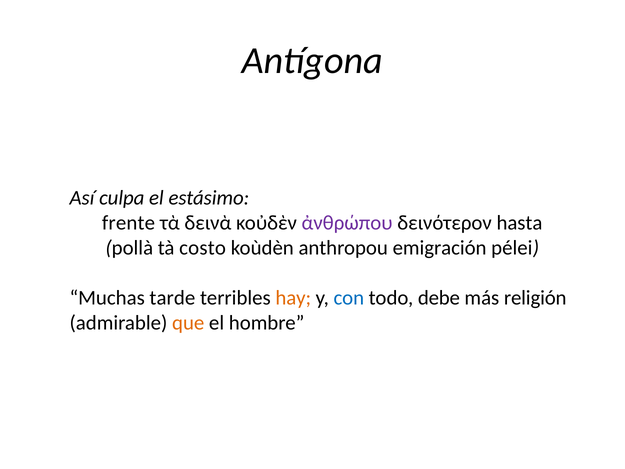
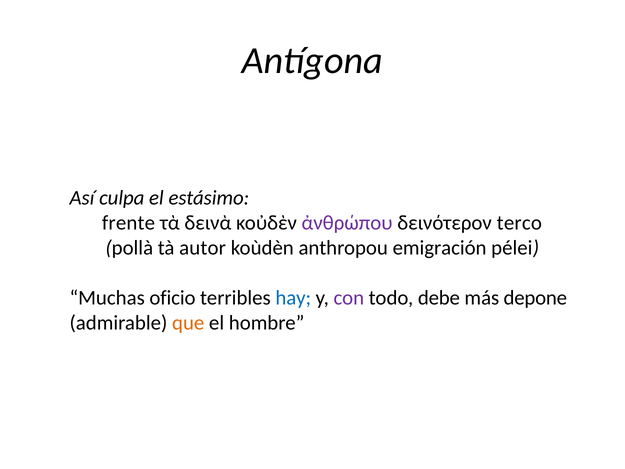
hasta: hasta -> terco (519, 223)
costo: costo -> autor (203, 248)
tarde: tarde -> oficio (173, 298)
hay colour: orange -> blue (293, 298)
con colour: blue -> purple (349, 298)
religión: religión -> depone (535, 298)
